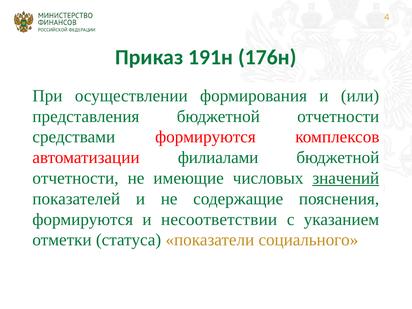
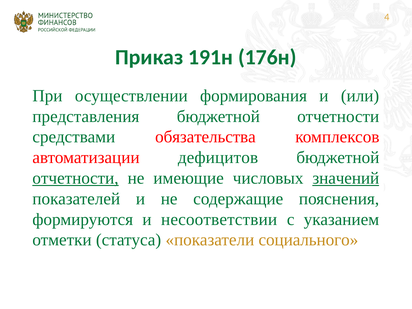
средствами формируются: формируются -> обязательства (205, 137)
филиалами: филиалами -> дефицитов (218, 158)
отчетности underline: none -> present (75, 178)
